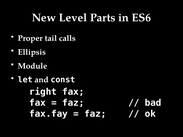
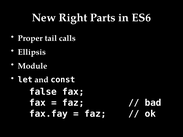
Level: Level -> Right (73, 18)
right: right -> false (43, 92)
